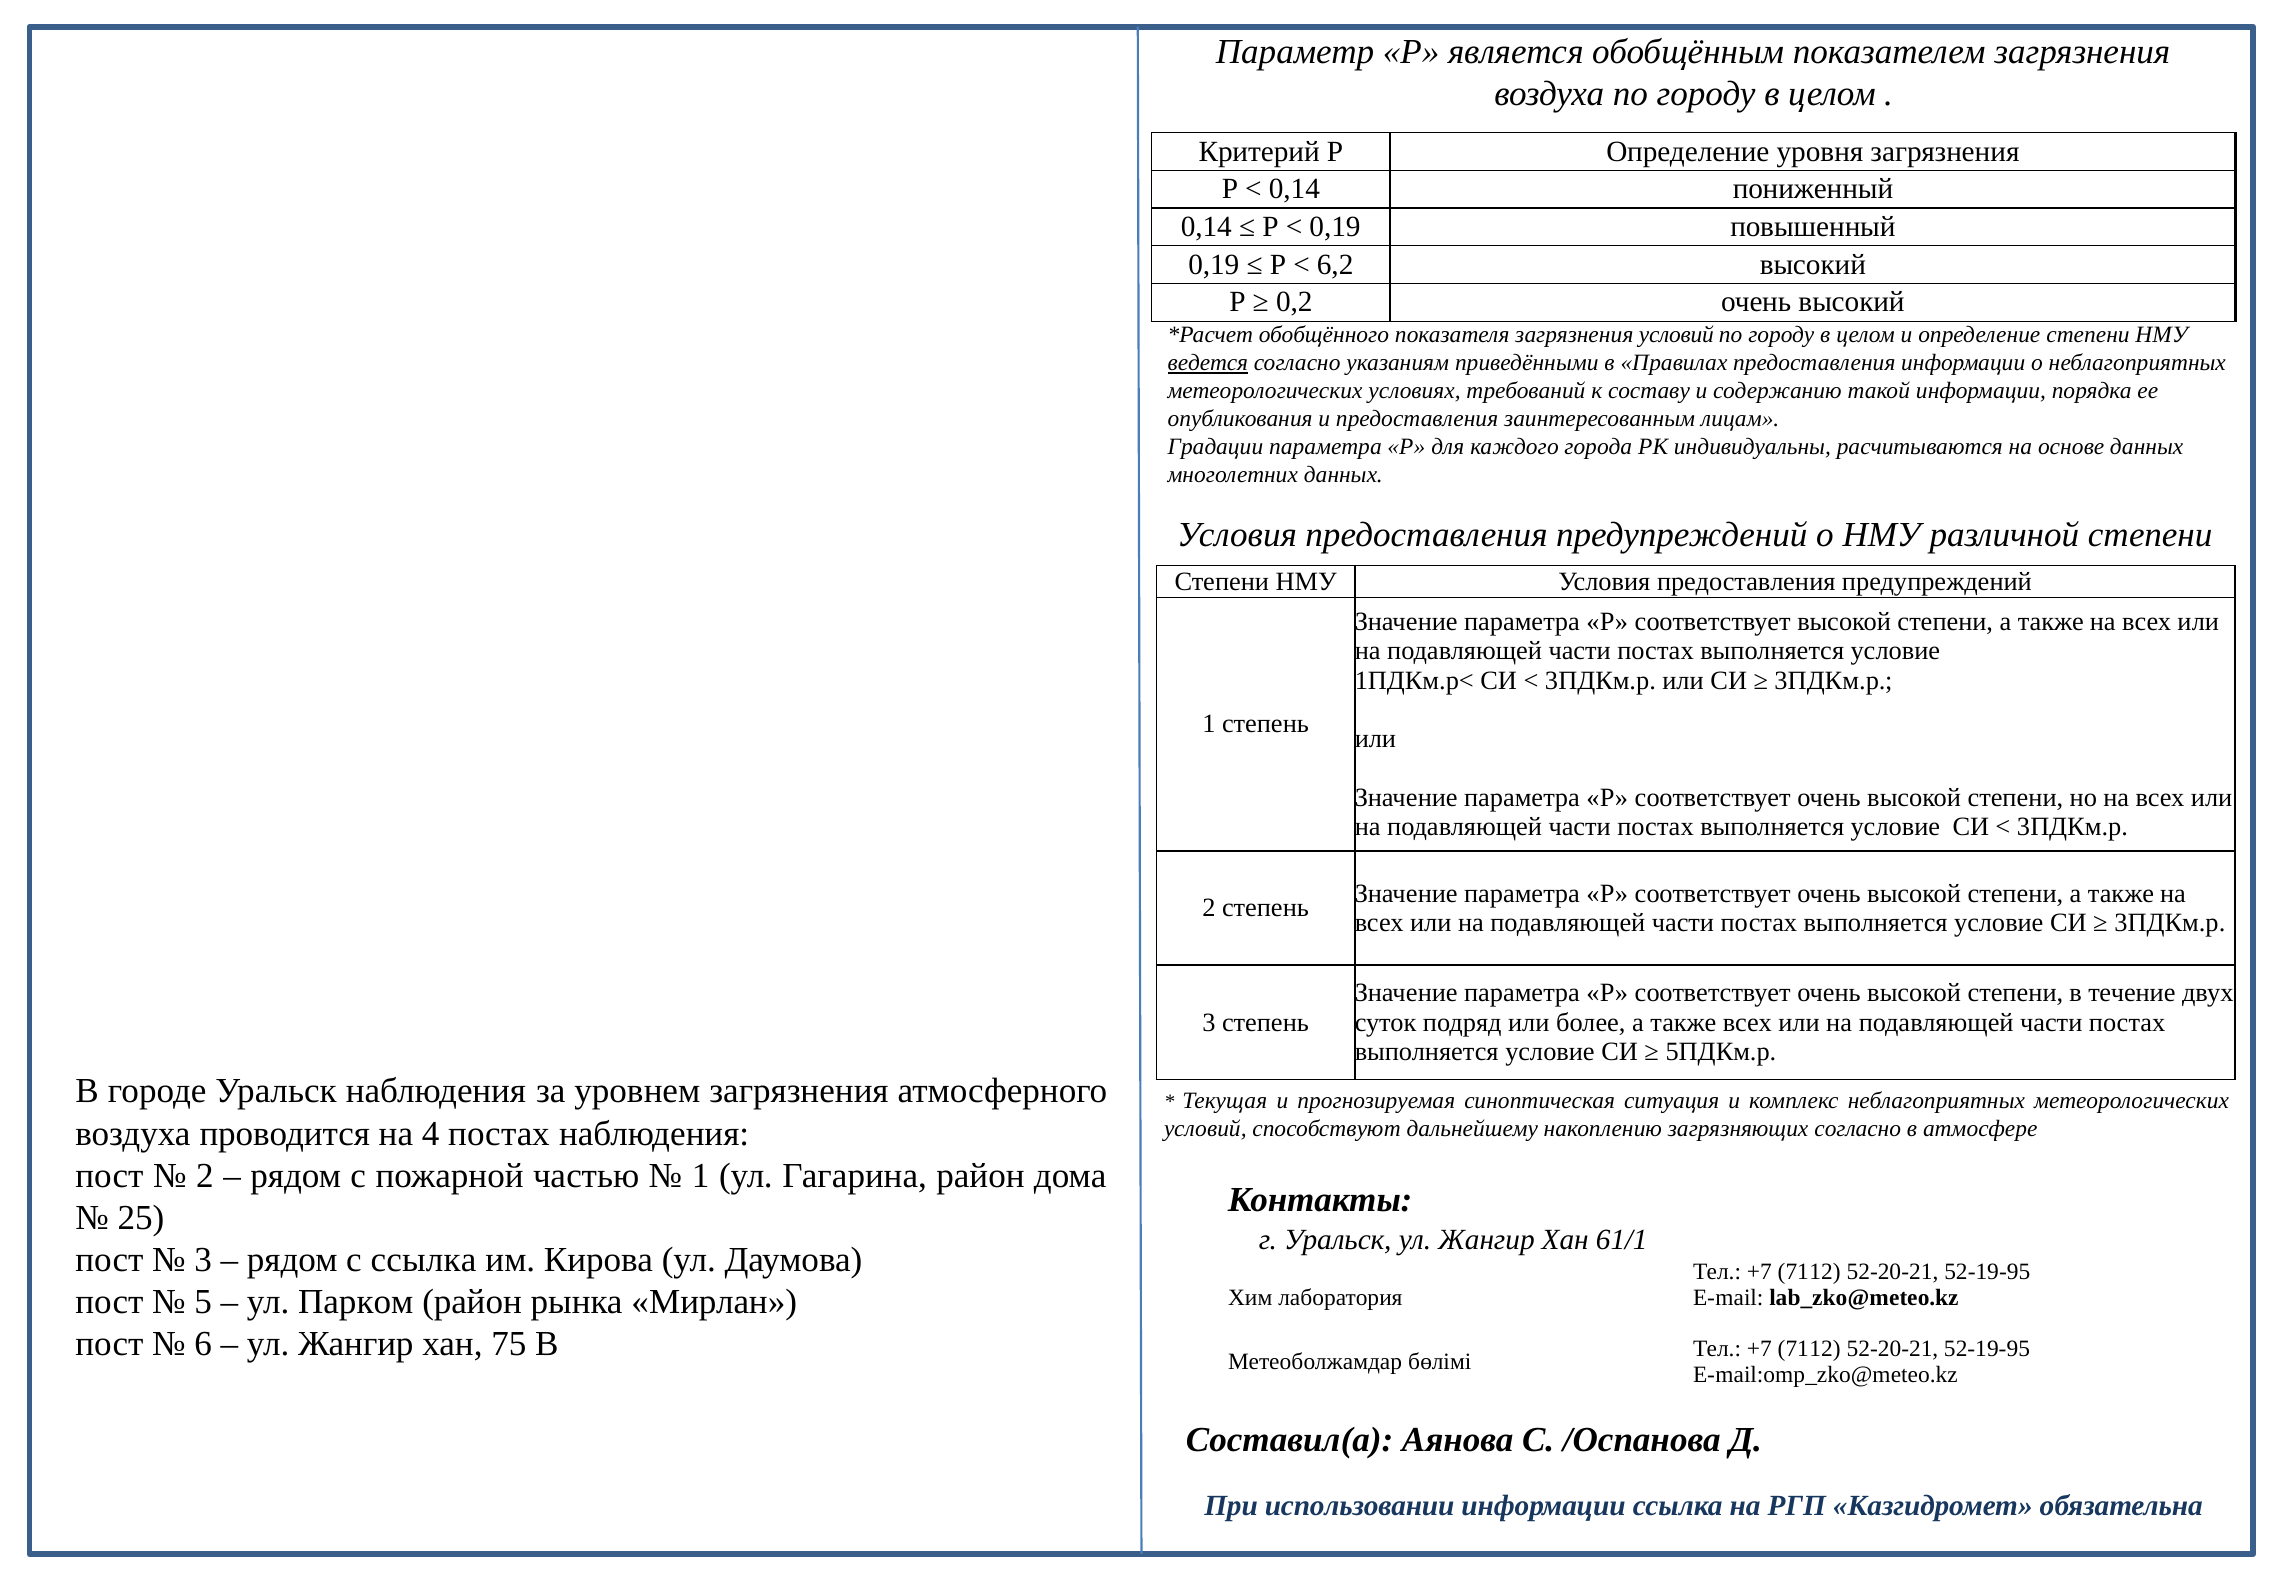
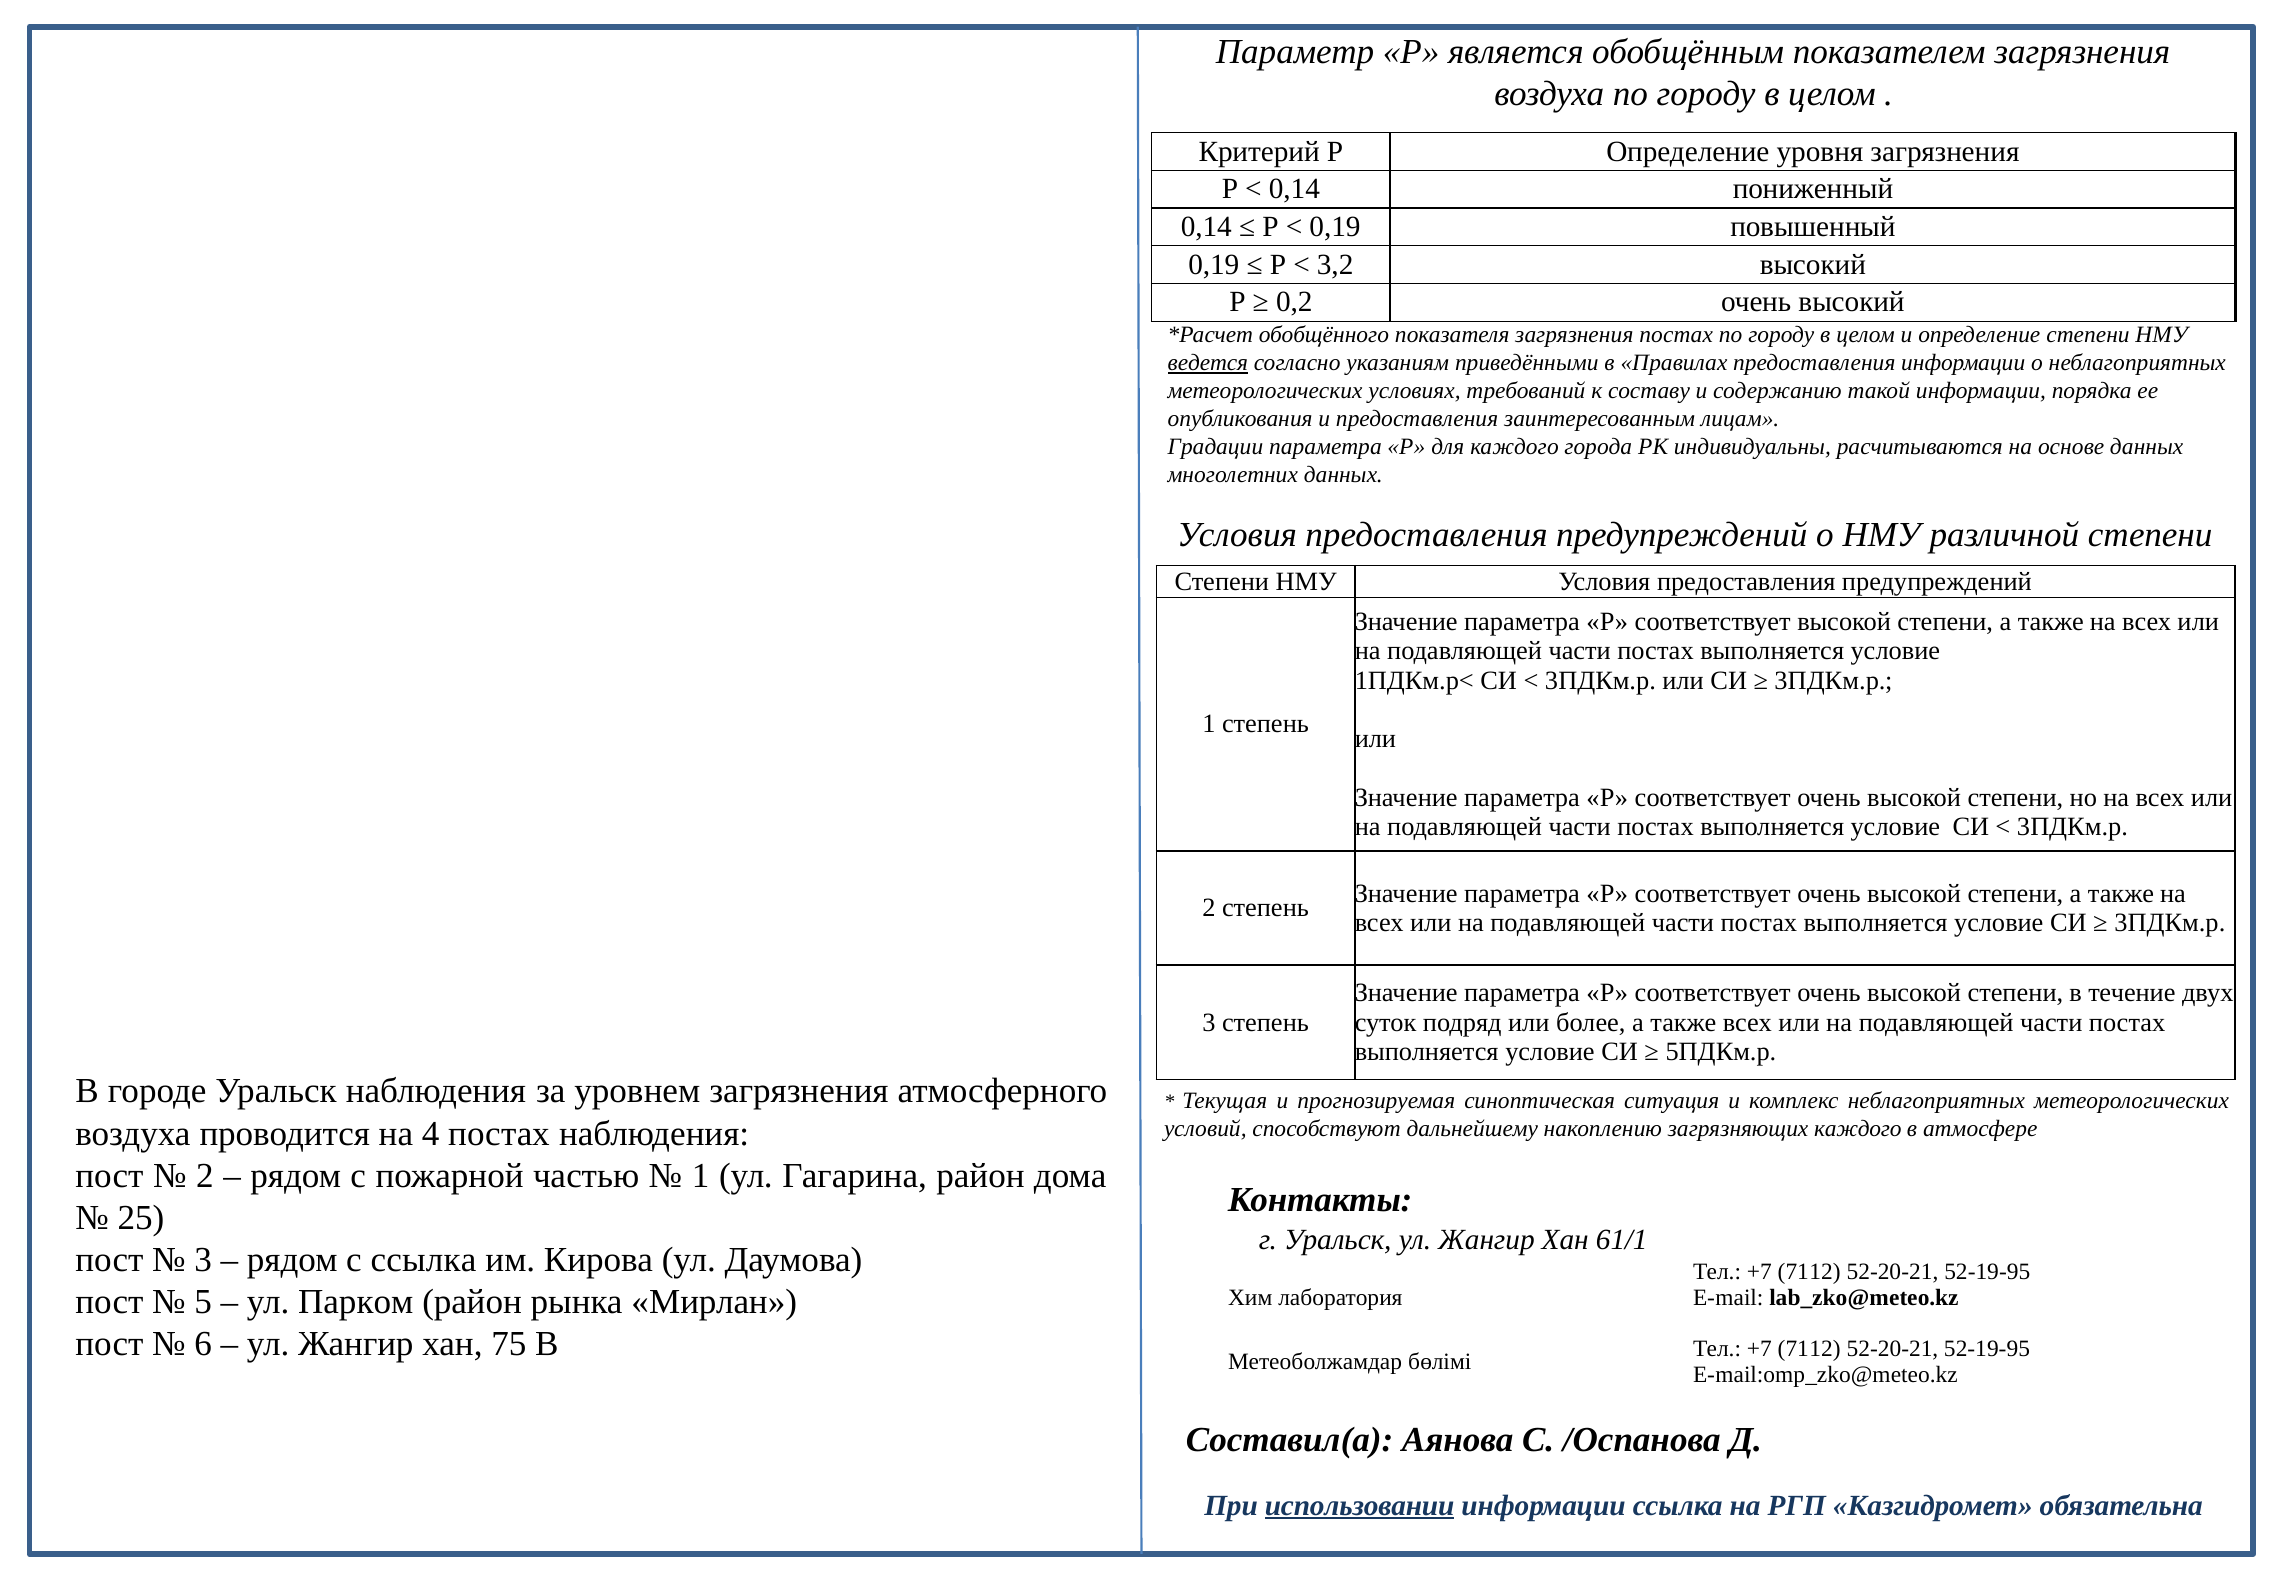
6,2: 6,2 -> 3,2 (1335, 264)
загрязнения условий: условий -> постах (1676, 335)
загрязняющих согласно: согласно -> каждого (1858, 1129)
использовании underline: none -> present (1360, 1505)
